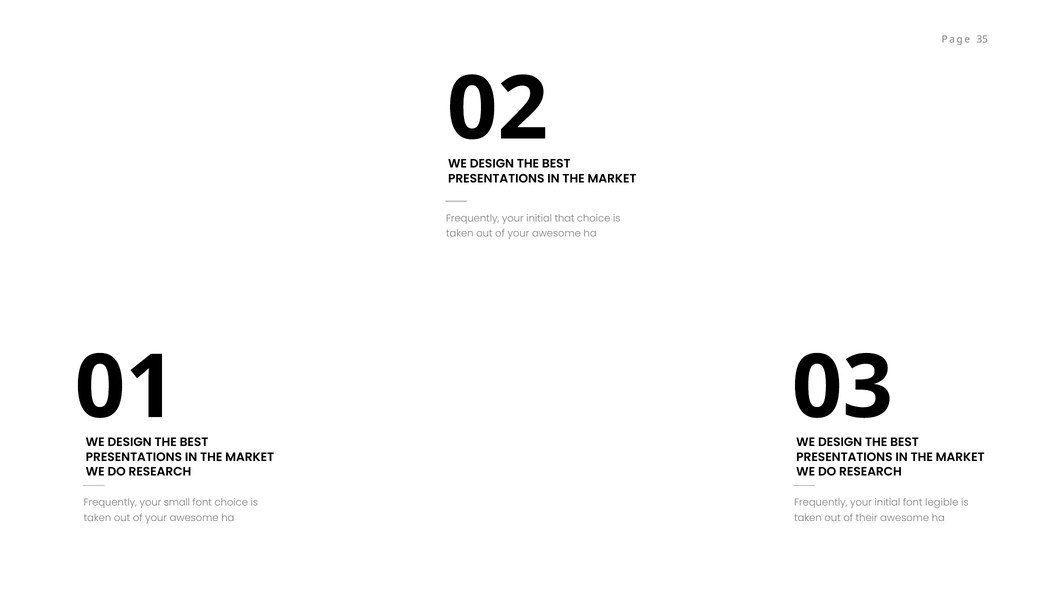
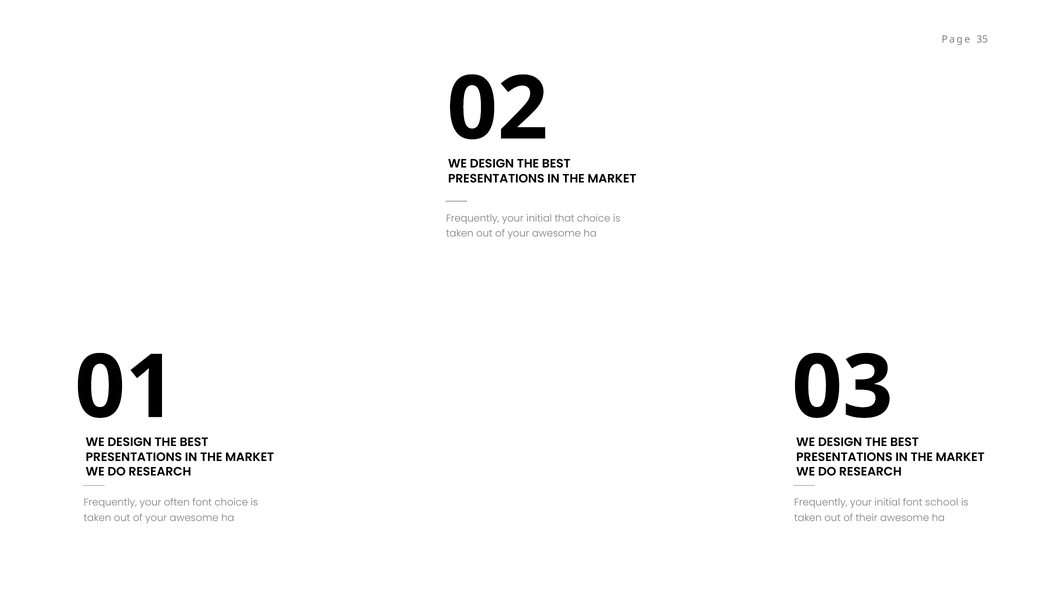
small: small -> often (177, 503)
legible: legible -> school (942, 503)
